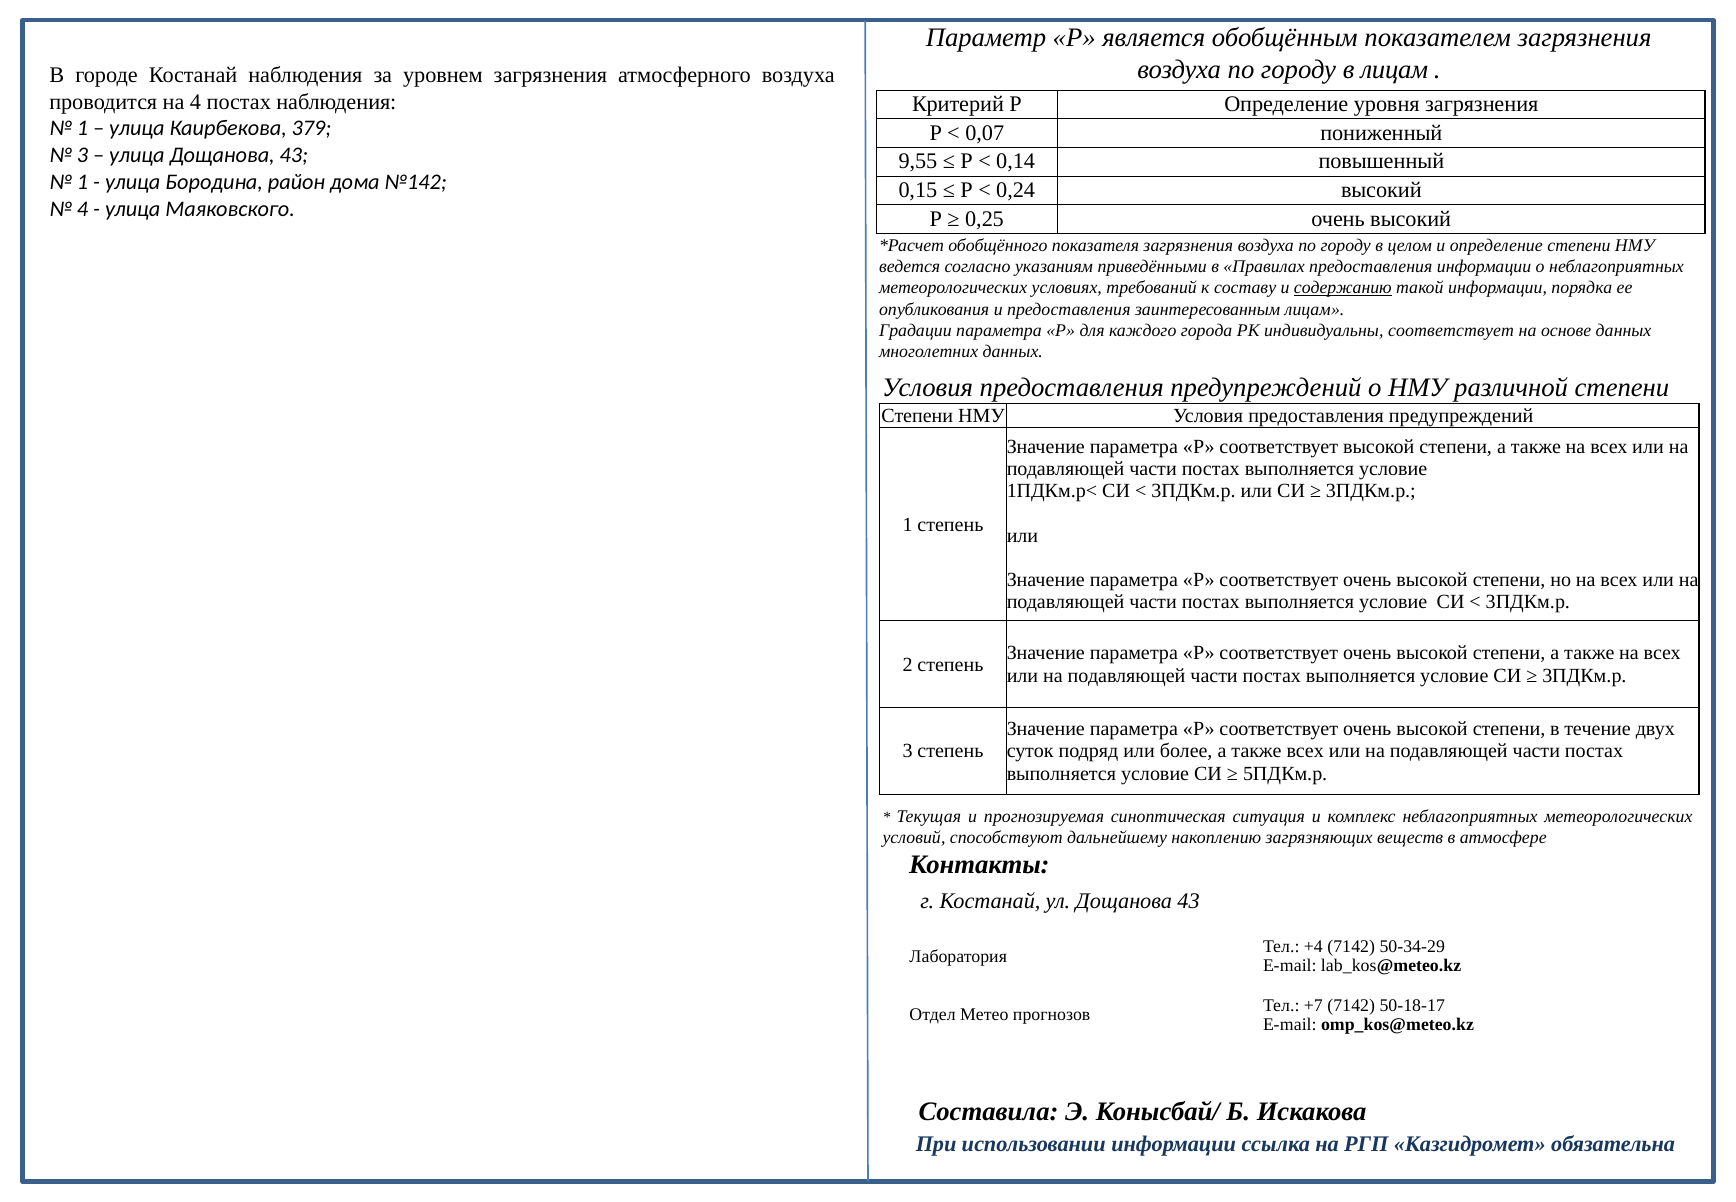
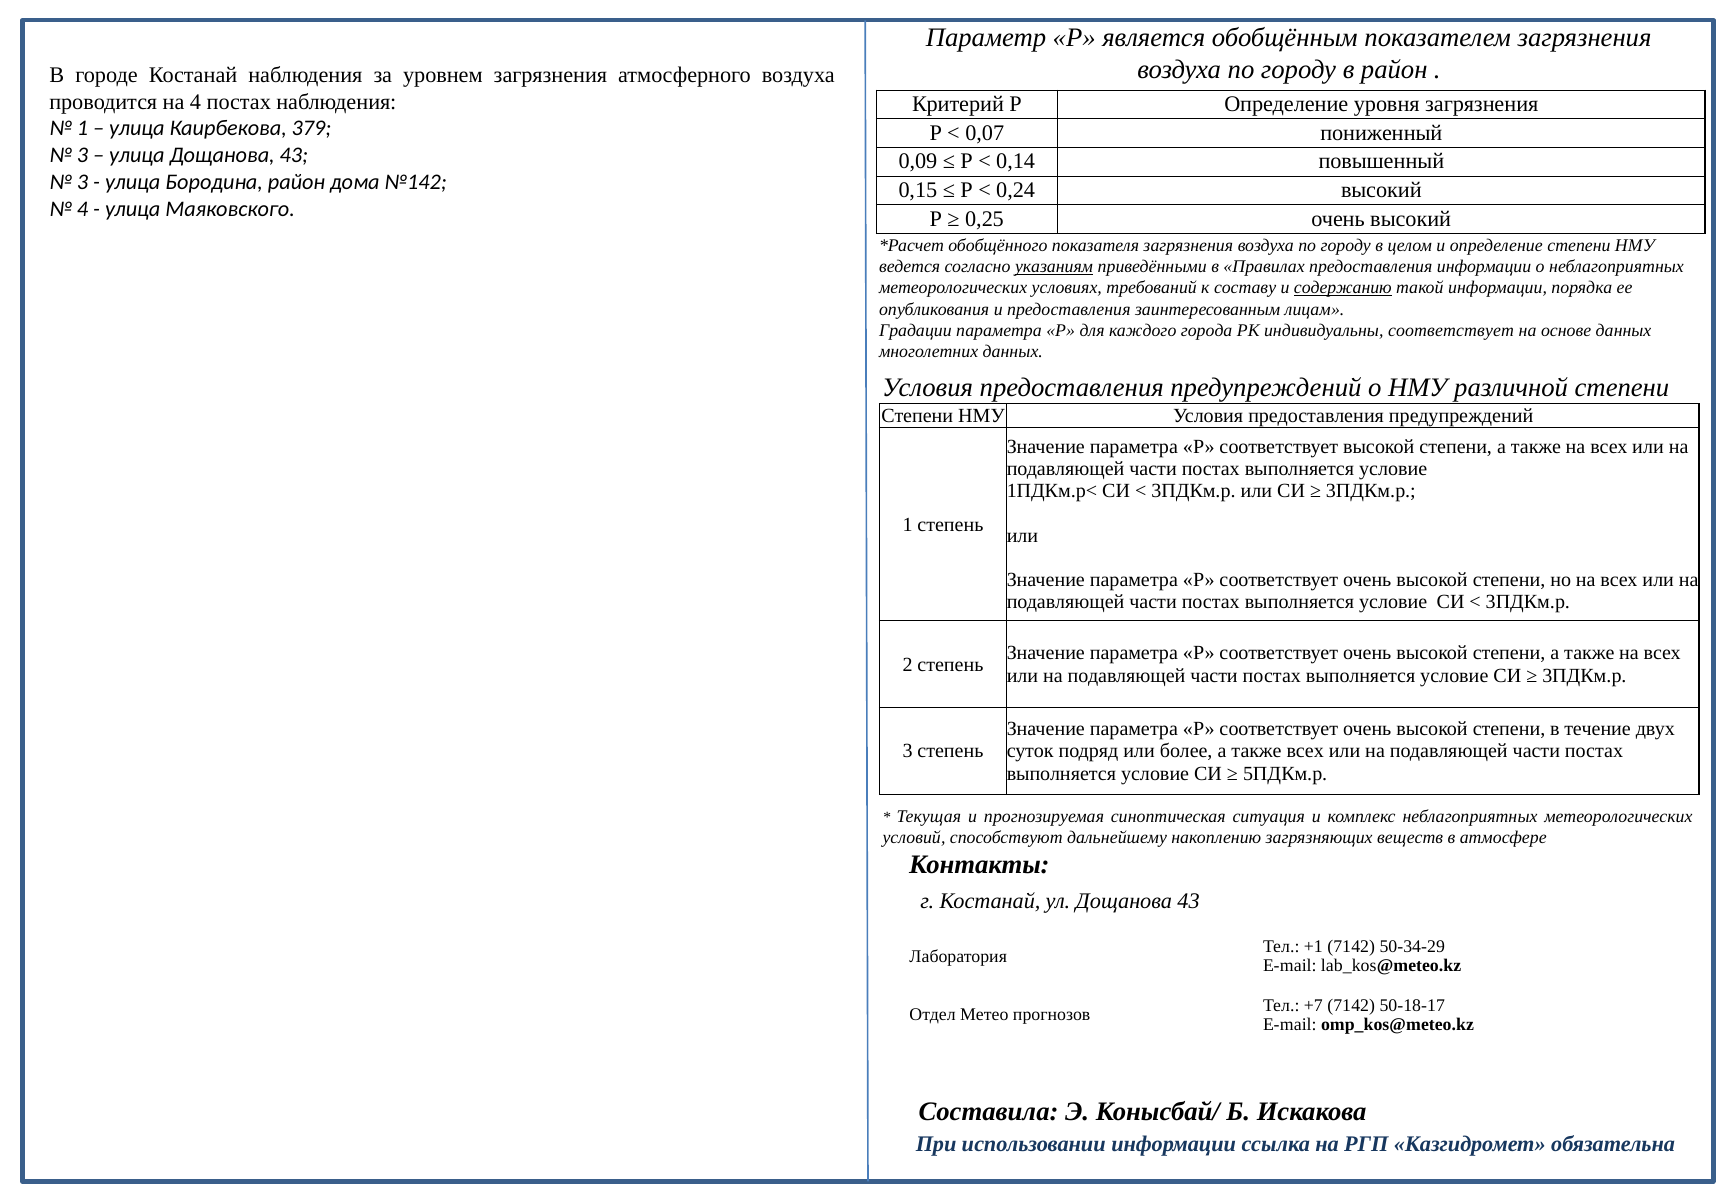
в лицам: лицам -> район (1394, 69)
9,55: 9,55 -> 0,09 (918, 162)
1: 1 -> 3 (83, 182)
указаниям underline: none -> present (1054, 267)
+4: +4 -> +1 (1313, 946)
